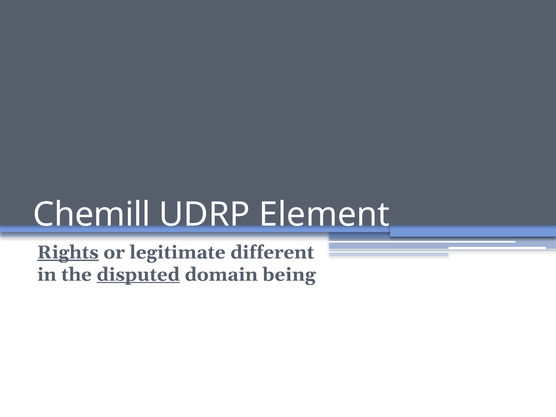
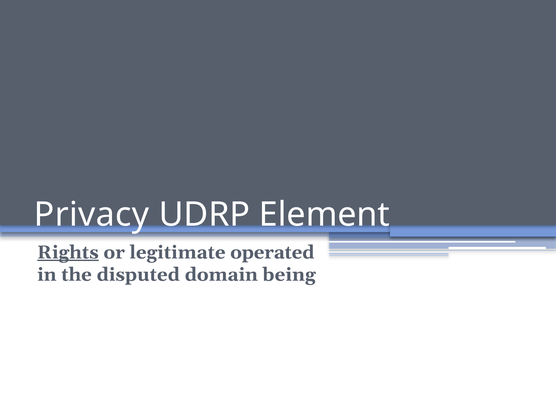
Chemill: Chemill -> Privacy (91, 215)
different: different -> operated (272, 252)
disputed underline: present -> none (138, 275)
